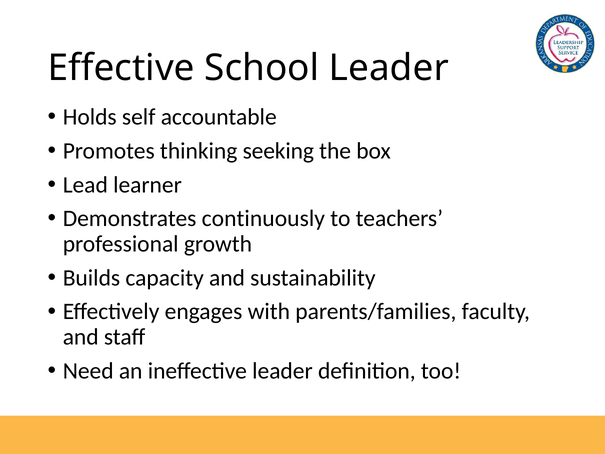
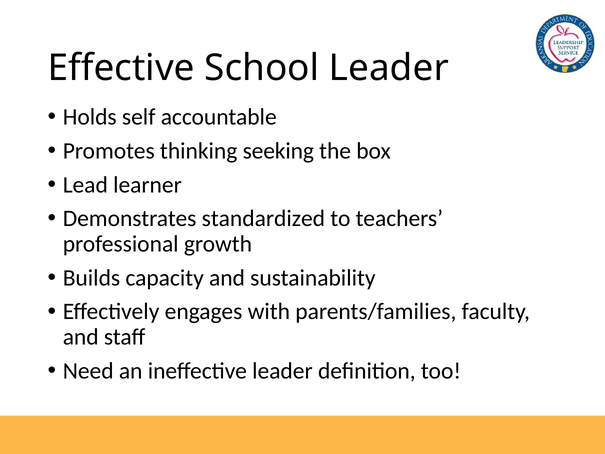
continuously: continuously -> standardized (263, 218)
